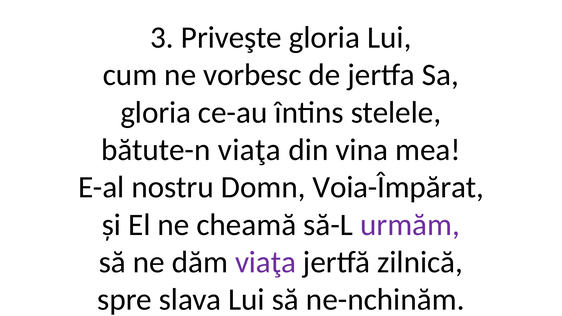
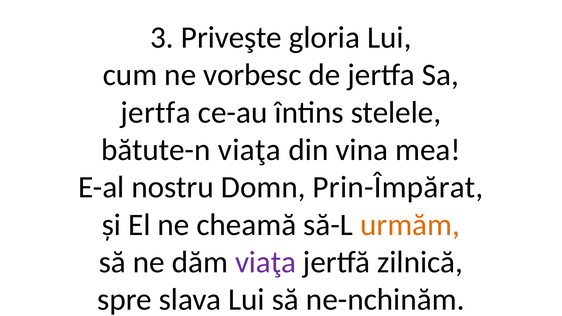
gloria: gloria -> jertfa (156, 112)
Voia-Împărat: Voia-Împărat -> Prin-Împărat (398, 187)
urmăm colour: purple -> orange (410, 225)
